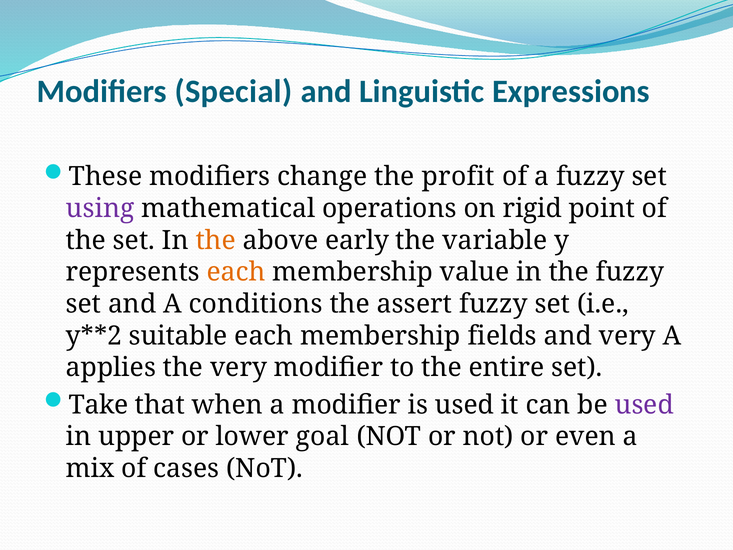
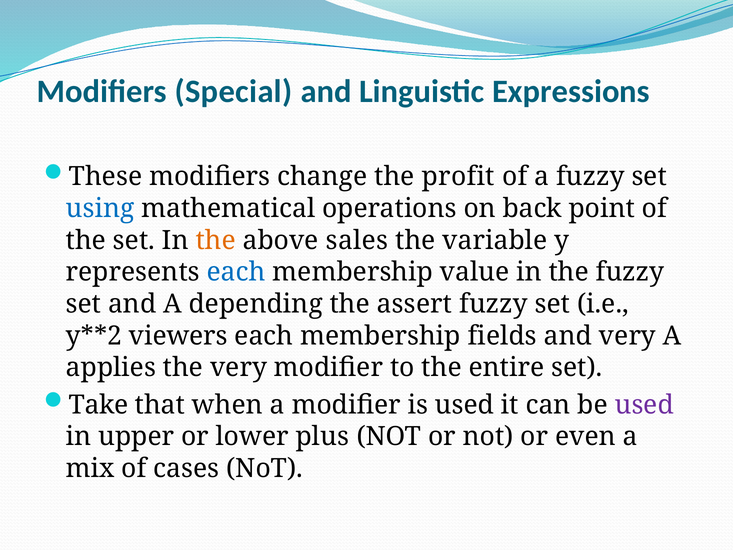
using colour: purple -> blue (100, 208)
rigid: rigid -> back (532, 208)
early: early -> sales (357, 240)
each colour: orange -> blue (236, 272)
conditions: conditions -> depending (256, 304)
suitable: suitable -> viewers (178, 336)
goal: goal -> plus (322, 436)
